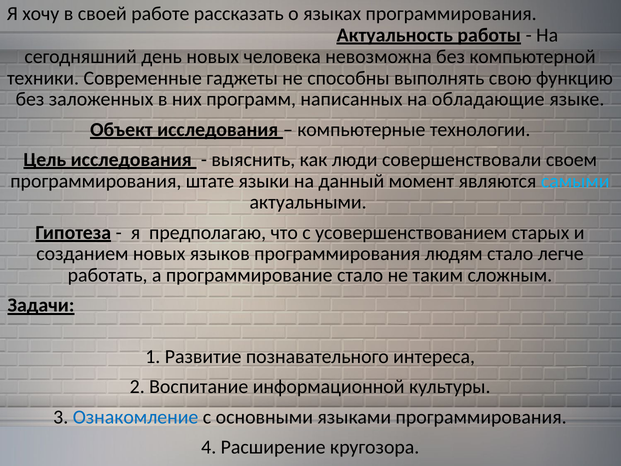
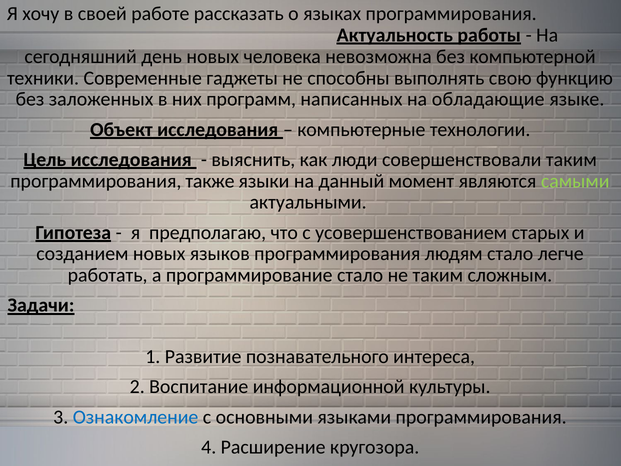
совершенствовали своем: своем -> таким (571, 159)
штате: штате -> также (210, 181)
самыми colour: light blue -> light green (575, 181)
